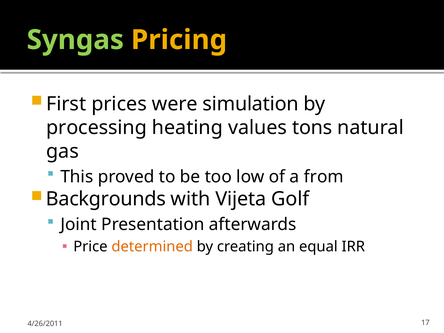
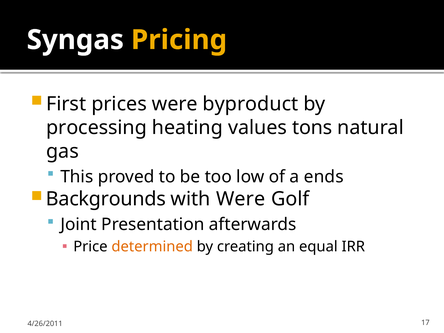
Syngas colour: light green -> white (75, 40)
simulation: simulation -> byproduct (250, 104)
from: from -> ends (324, 177)
with Vijeta: Vijeta -> Were (241, 199)
